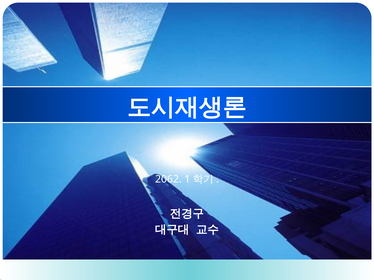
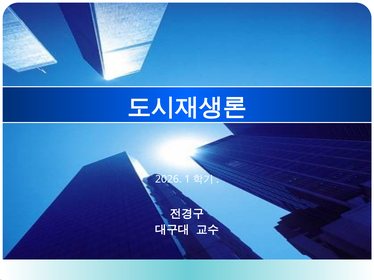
2062: 2062 -> 2026 (168, 179)
